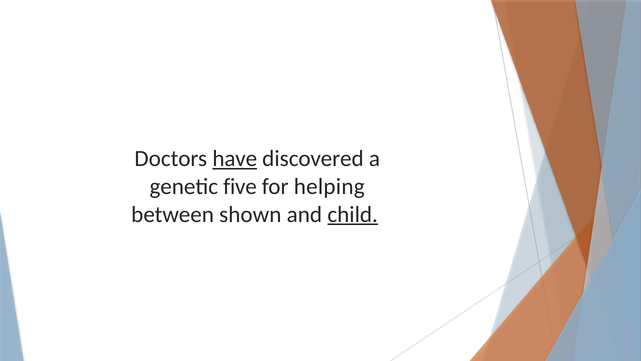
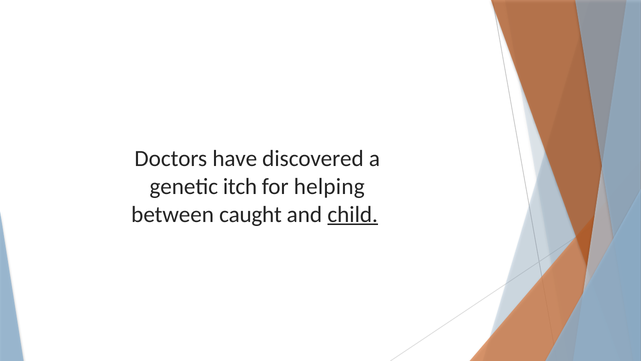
have underline: present -> none (235, 159)
five: five -> itch (240, 186)
shown: shown -> caught (250, 214)
